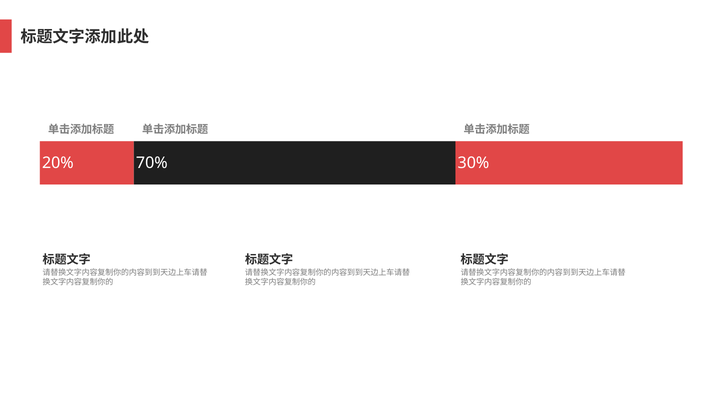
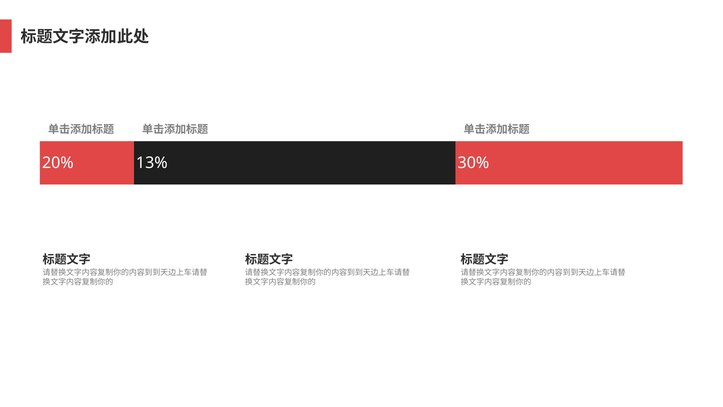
70%: 70% -> 13% (152, 163)
